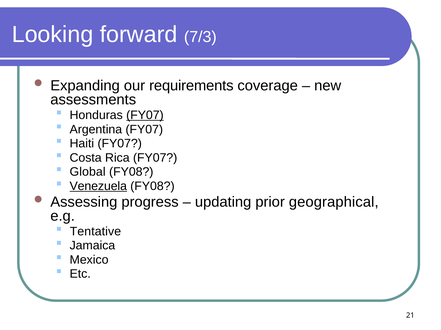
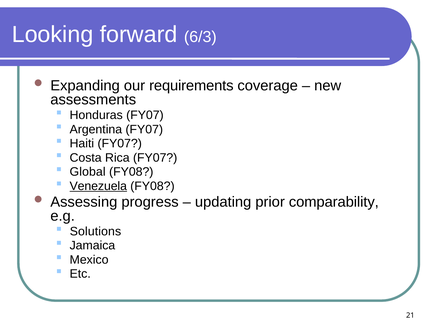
7/3: 7/3 -> 6/3 (200, 37)
FY07 underline: present -> none (145, 115)
geographical: geographical -> comparability (334, 202)
Tentative: Tentative -> Solutions (95, 232)
